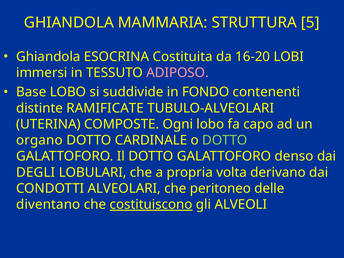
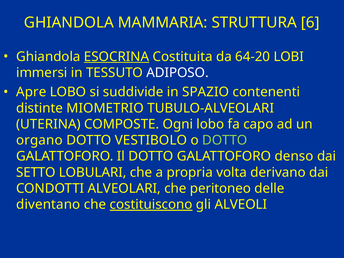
5: 5 -> 6 (310, 23)
ESOCRINA underline: none -> present (117, 57)
16-20: 16-20 -> 64-20 (253, 57)
ADIPOSO colour: pink -> white (178, 73)
Base: Base -> Apre (31, 92)
FONDO: FONDO -> SPAZIO (206, 92)
RAMIFICATE: RAMIFICATE -> MIOMETRIO (105, 108)
CARDINALE: CARDINALE -> VESTIBOLO (151, 140)
DEGLI: DEGLI -> SETTO (36, 172)
